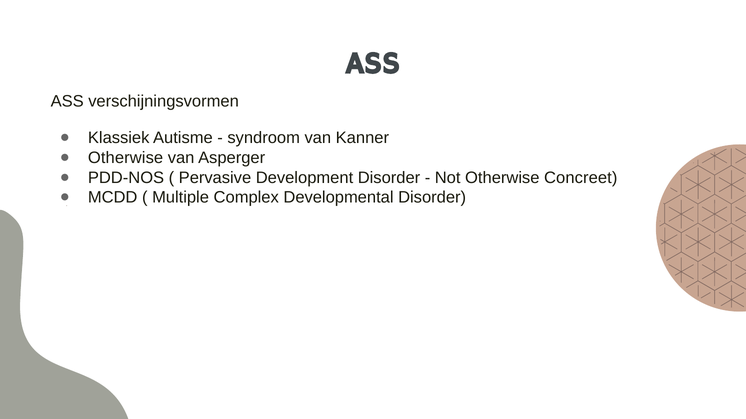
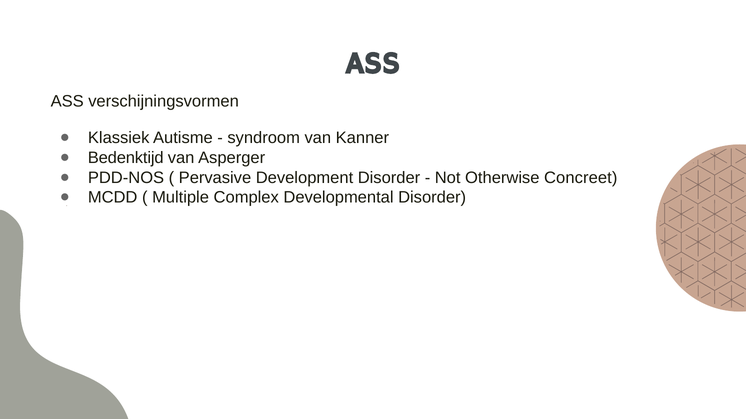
Otherwise: Otherwise -> Bedenktijd (126, 158)
